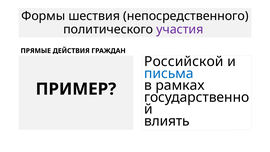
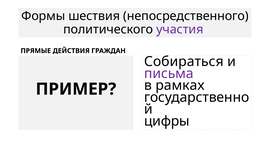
Российской: Российской -> Собираться (184, 61)
письма colour: blue -> purple (169, 73)
влиять: влиять -> цифры (167, 121)
